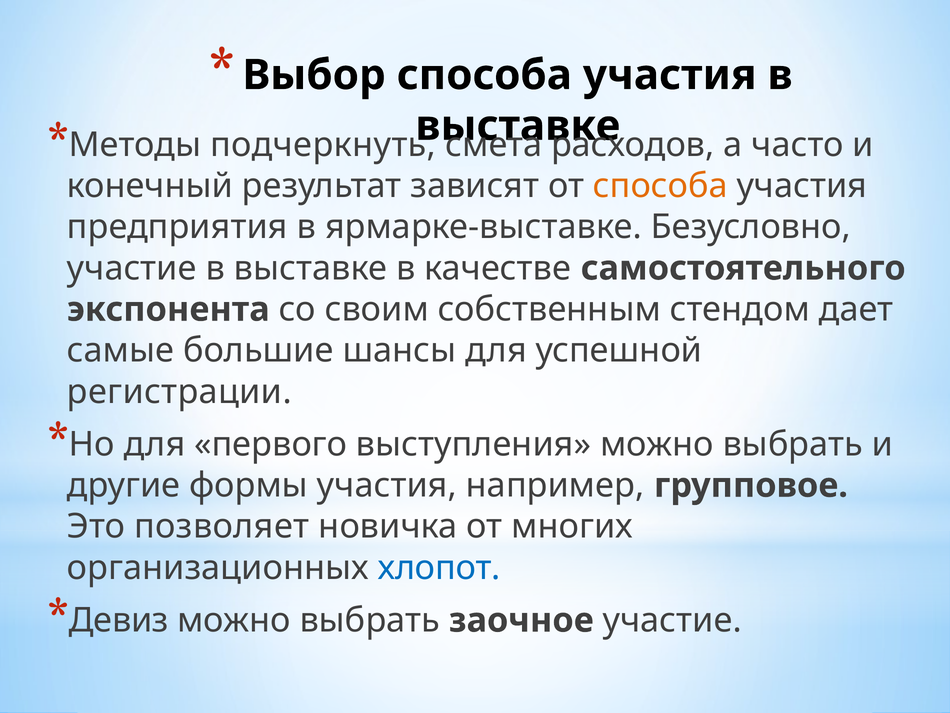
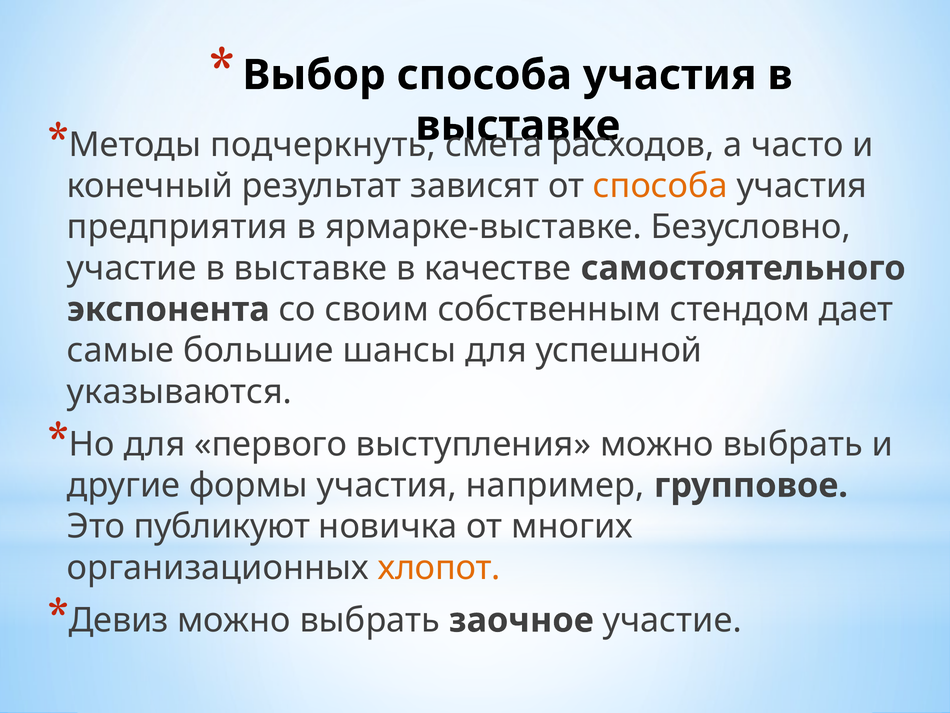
регистрации: регистрации -> указываются (179, 391)
позволяет: позволяет -> публикуют (222, 526)
хлопот colour: blue -> orange (439, 567)
